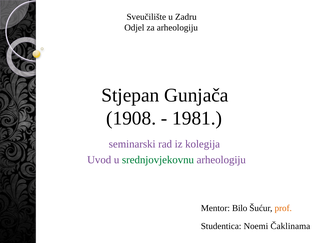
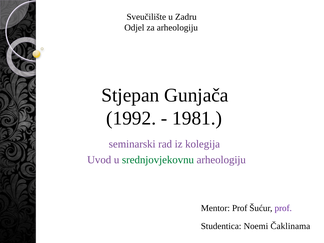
1908: 1908 -> 1992 (131, 118)
Mentor Bilo: Bilo -> Prof (240, 208)
prof colour: orange -> purple (283, 208)
